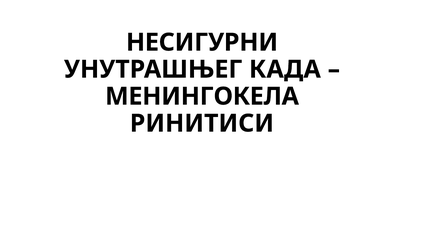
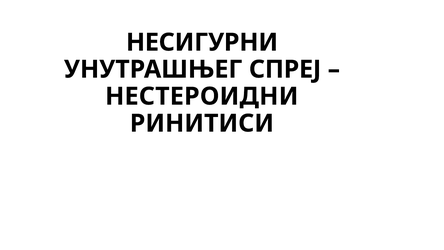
КАДА: КАДА -> СПРЕЈ (285, 69)
МЕНИНГОКЕЛА: МЕНИНГОКЕЛА -> НЕСТЕРОИДНИ (202, 96)
